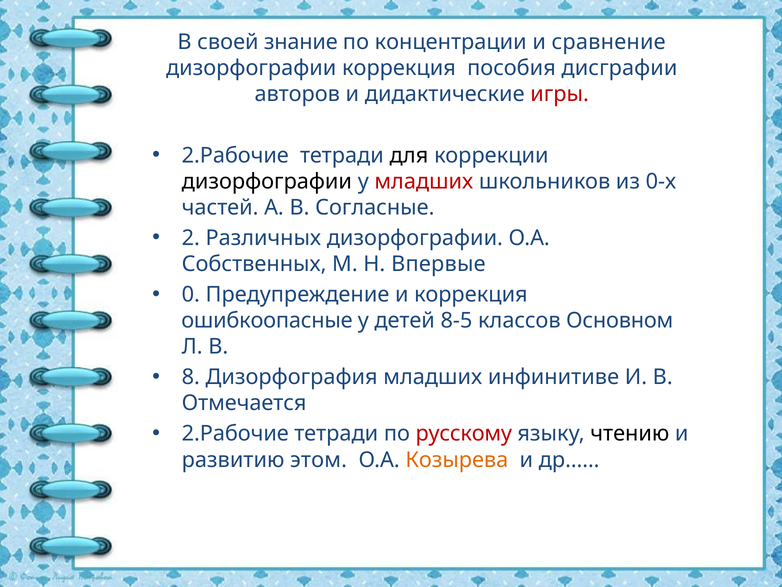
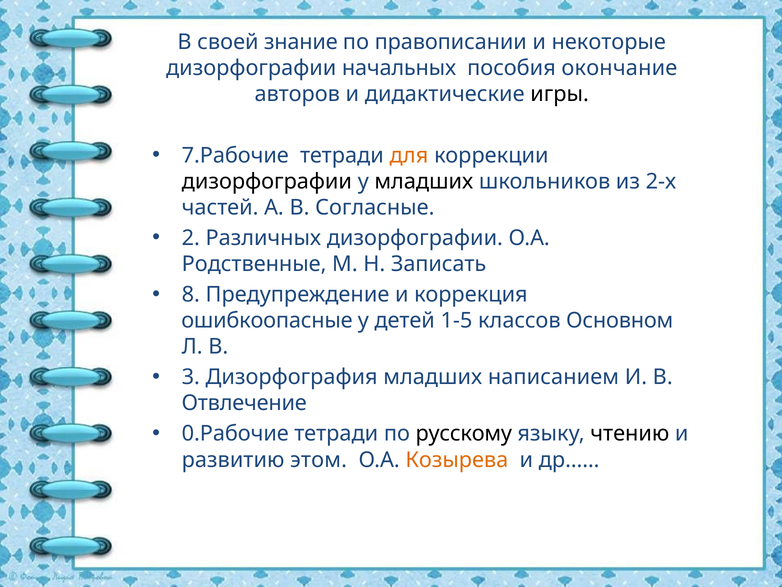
концентрации: концентрации -> правописании (451, 42)
сравнение: сравнение -> некоторые (609, 42)
дизорфографии коррекция: коррекция -> начальных (399, 68)
дисграфии: дисграфии -> окончание (619, 68)
игры colour: red -> black (560, 94)
2.Рабочие: 2.Рабочие -> 7.Рабочие (235, 155)
для colour: black -> orange (409, 155)
младших colour: red -> black (424, 181)
0-х: 0-х -> 2-х (661, 181)
Собственных: Собственных -> Родственные (254, 264)
Впервые: Впервые -> Записать (439, 264)
0: 0 -> 8 (191, 294)
8-5: 8-5 -> 1-5 (456, 320)
8: 8 -> 3 (191, 377)
инфинитиве: инфинитиве -> написанием (553, 377)
Отмечается: Отмечается -> Отвлечение (244, 403)
2.Рабочие: 2.Рабочие -> 0.Рабочие (235, 433)
русскому colour: red -> black (464, 433)
